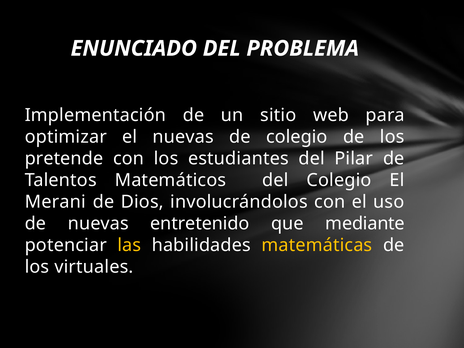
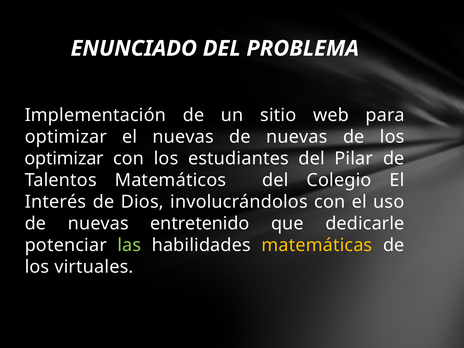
colegio: colegio -> nuevas (297, 137)
pretende: pretende -> optimizar (64, 159)
Merani: Merani -> Interés (55, 202)
mediante: mediante -> dedicarle (365, 224)
las colour: yellow -> light green (129, 245)
